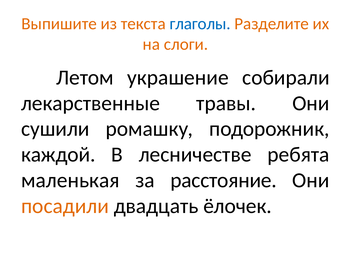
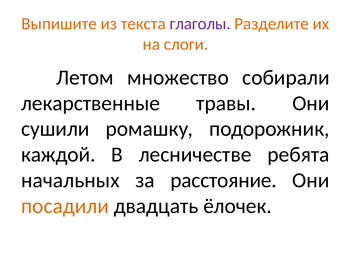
глаголы colour: blue -> purple (200, 24)
украшение: украшение -> множество (178, 78)
маленькая: маленькая -> начальных (70, 180)
